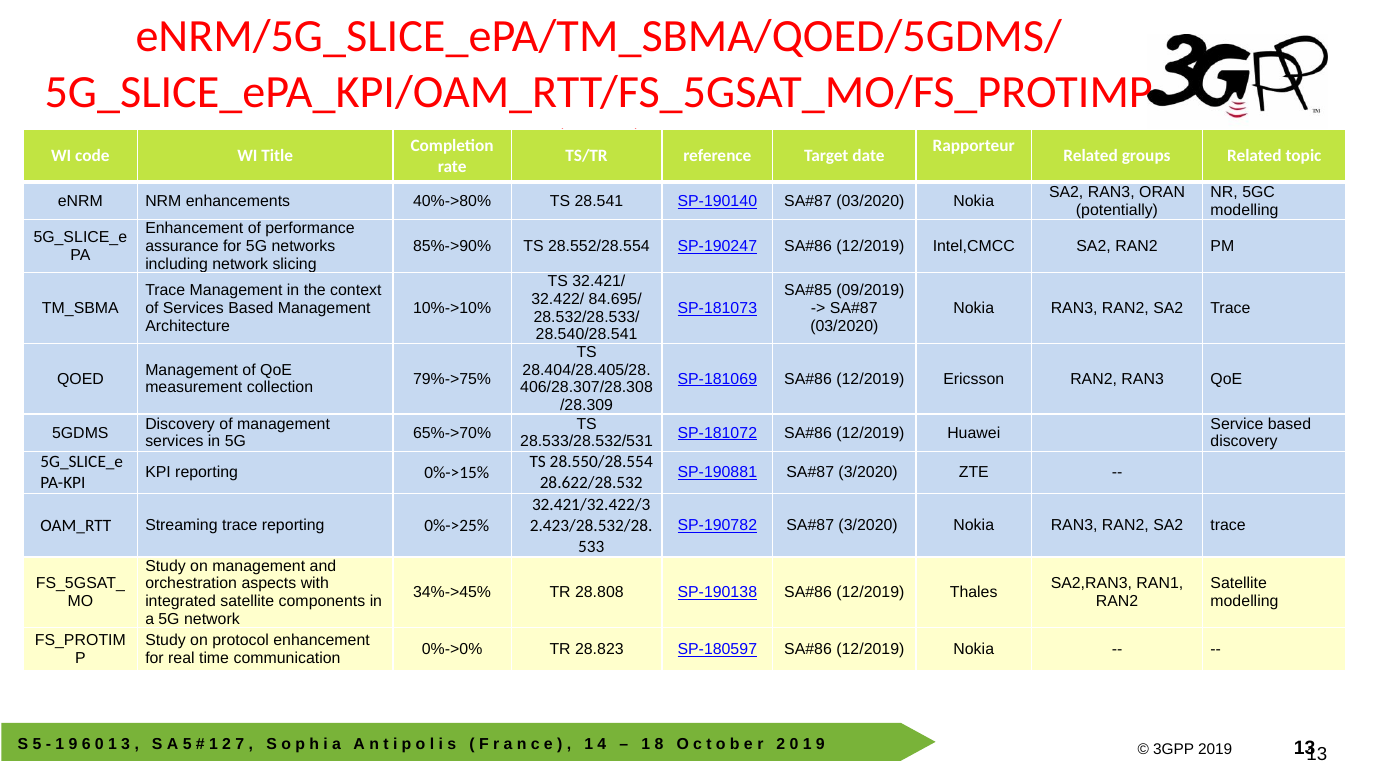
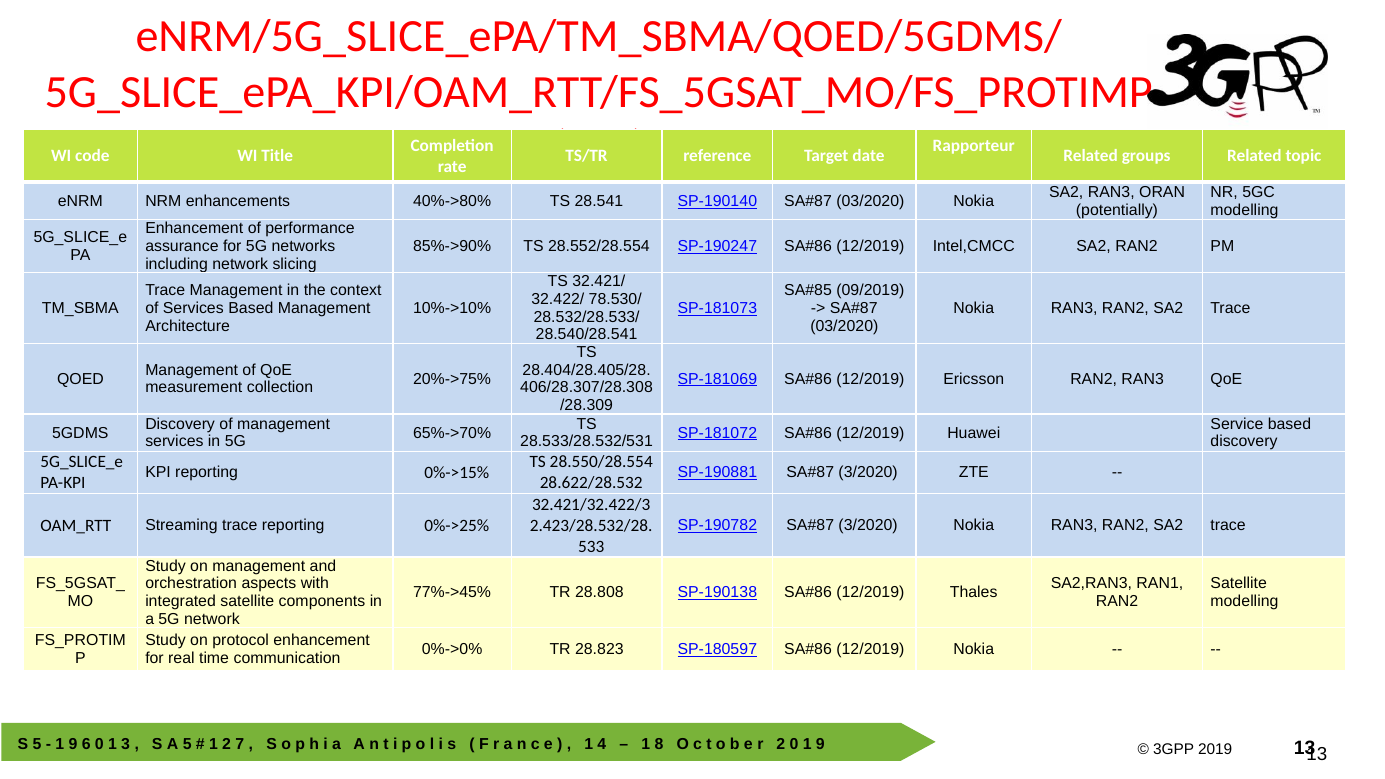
84.695/: 84.695/ -> 78.530/ (615, 299)
79%->75%: 79%->75% -> 20%->75% (452, 379)
34%->45%: 34%->45% -> 77%->45% (452, 593)
